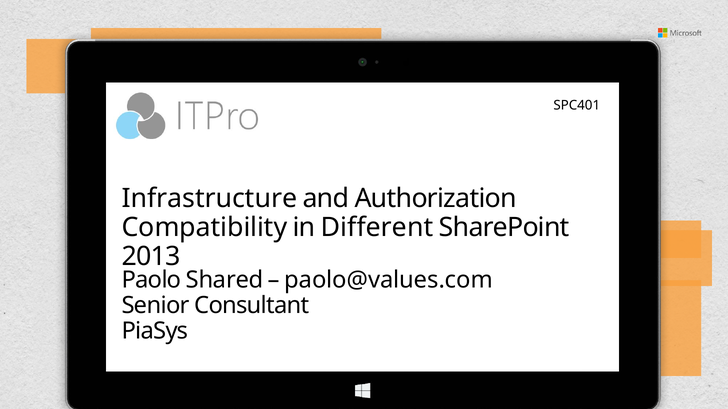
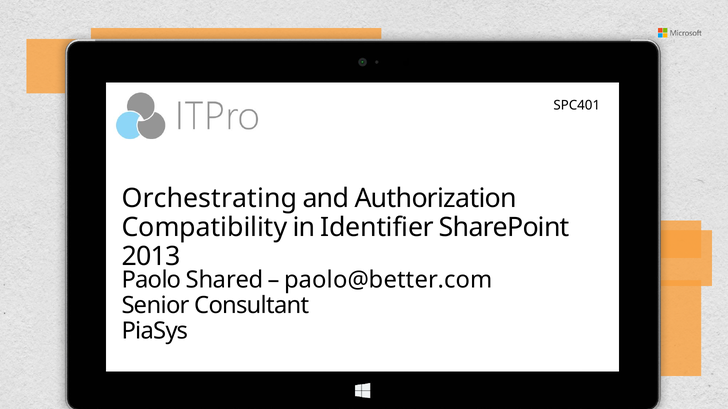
Infrastructure: Infrastructure -> Orchestrating (209, 199)
Different: Different -> Identifier (377, 228)
paolo@values.com: paolo@values.com -> paolo@better.com (388, 280)
